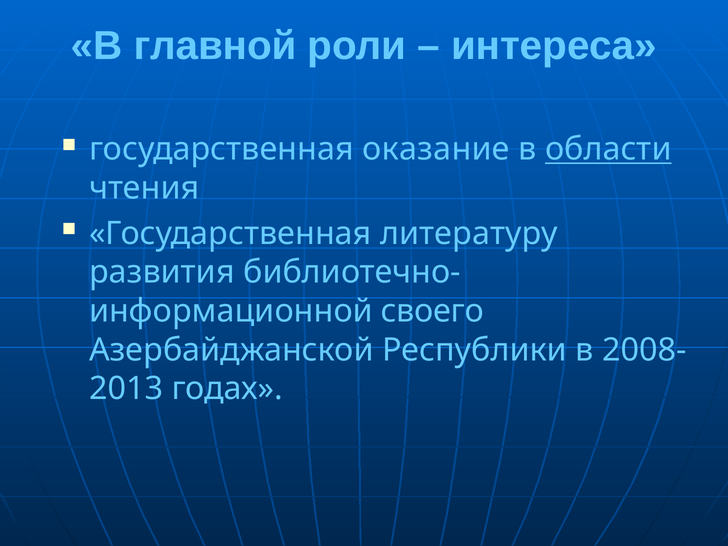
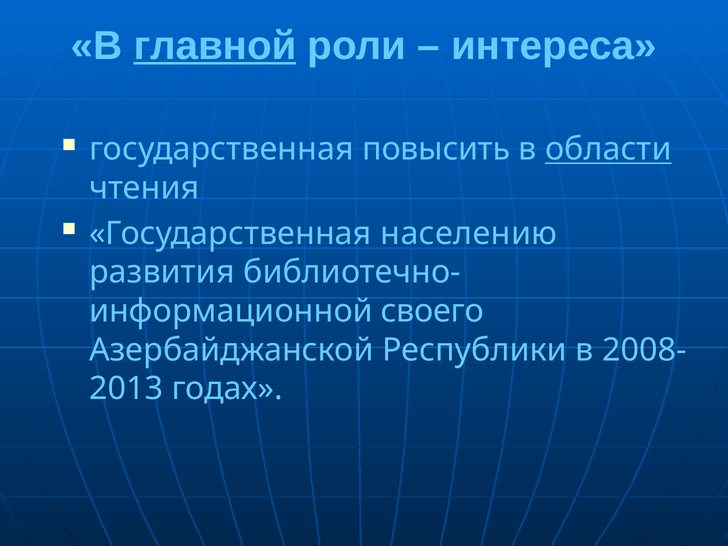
главной underline: none -> present (215, 46)
оказание: оказание -> повысить (436, 149)
литературу: литературу -> населению (469, 233)
